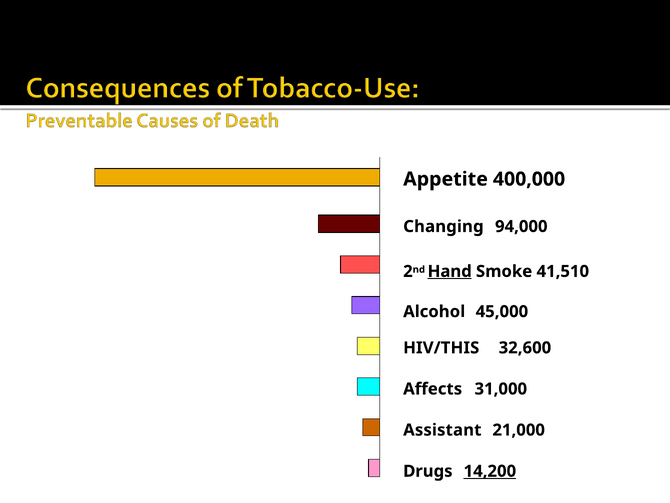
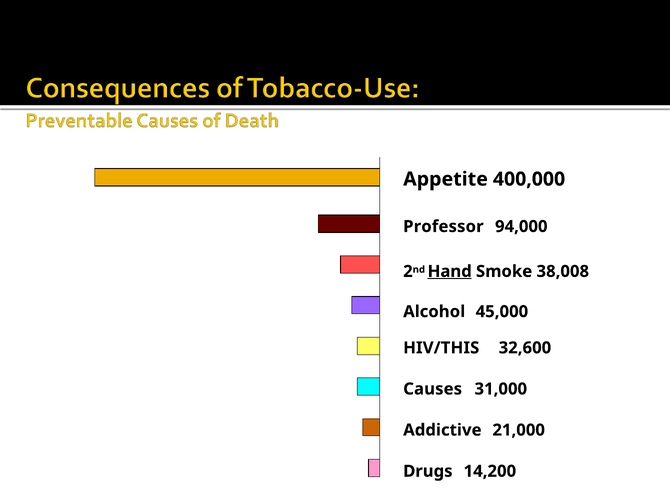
Changing: Changing -> Professor (443, 226)
41,510: 41,510 -> 38,008 (563, 271)
Affects: Affects -> Causes (433, 389)
Assistant: Assistant -> Addictive (442, 430)
14,200 underline: present -> none (490, 471)
